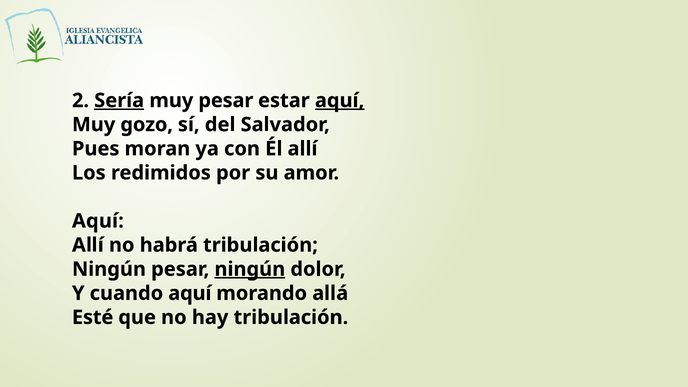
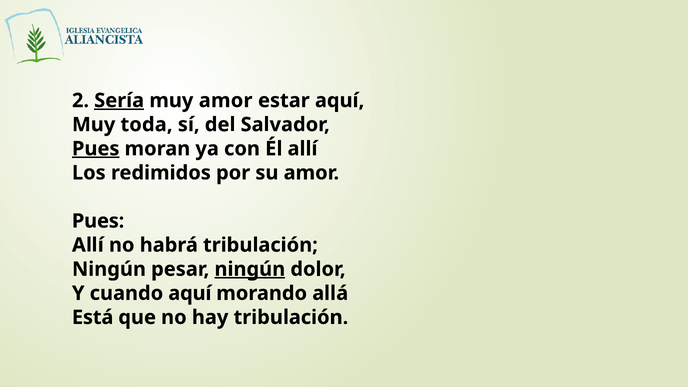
muy pesar: pesar -> amor (226, 101)
aquí underline: present -> none (340, 101)
gozo: gozo -> toda (147, 125)
Pues underline: none -> present (96, 149)
Aquí: Aquí -> Pues (98, 221)
Esté: Esté -> Está (93, 317)
